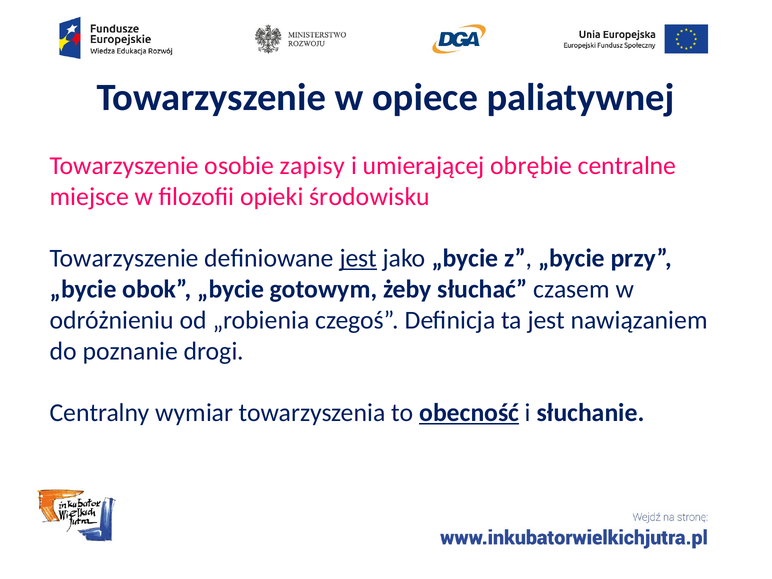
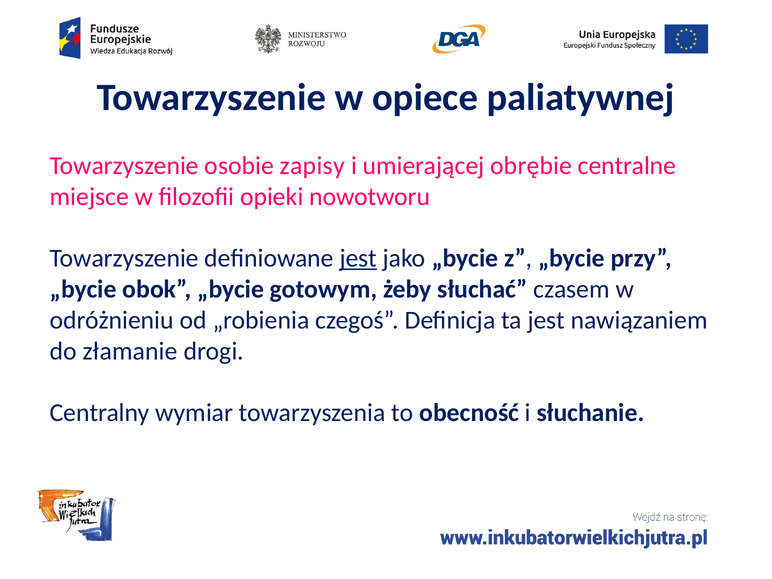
środowisku: środowisku -> nowotworu (370, 197)
poznanie: poznanie -> złamanie (130, 351)
obecność underline: present -> none (469, 413)
